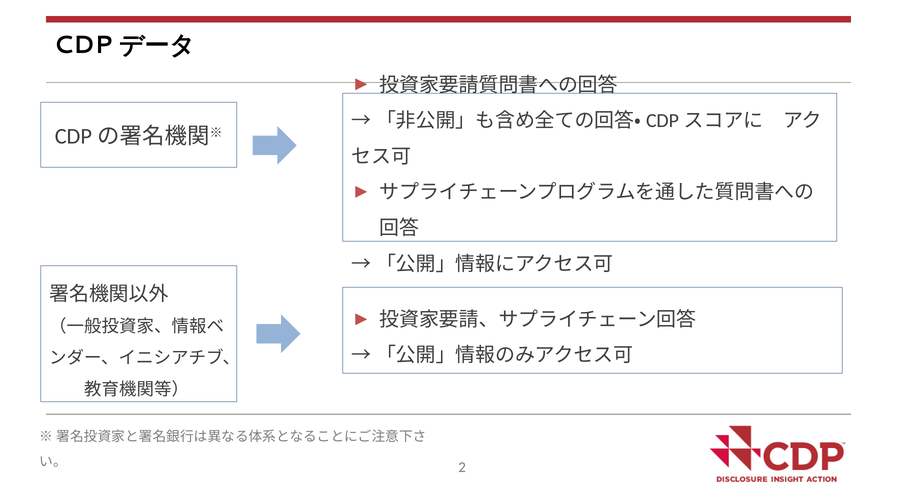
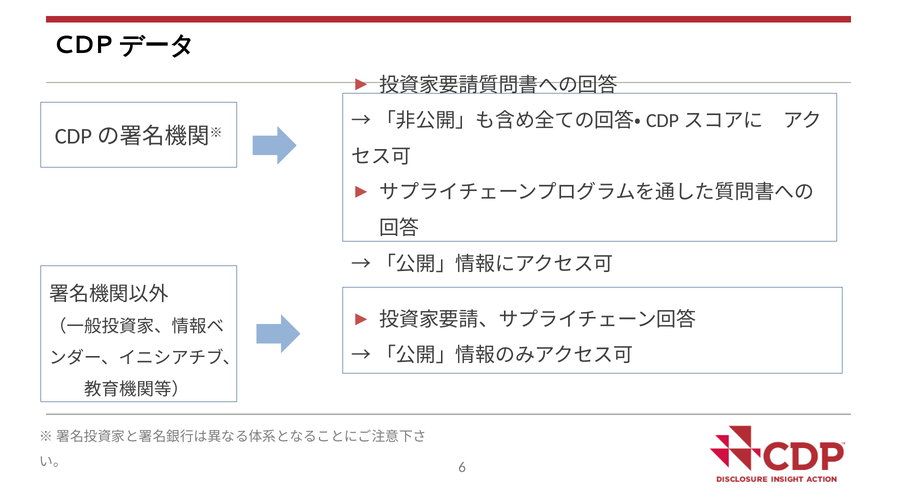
2: 2 -> 6 (462, 468)
